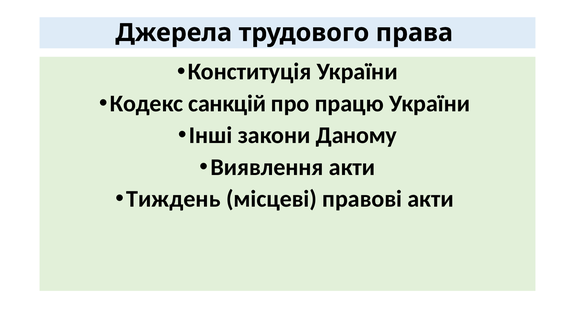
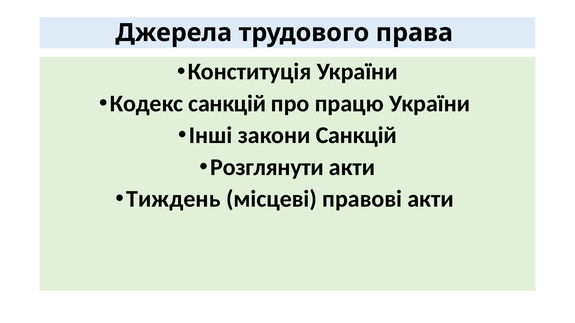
закони Даному: Даному -> Санкцій (356, 136)
Виявлення: Виявлення -> Розглянути (267, 167)
